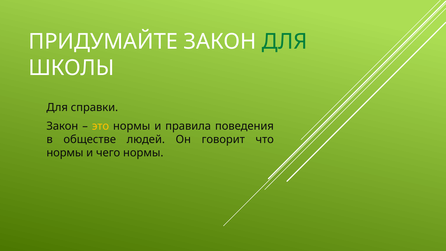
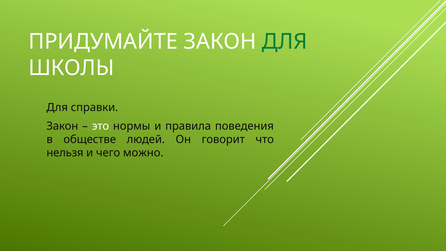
это colour: yellow -> white (101, 126)
нормы: нормы -> нельзя (65, 153)
чего нормы: нормы -> можно (143, 153)
